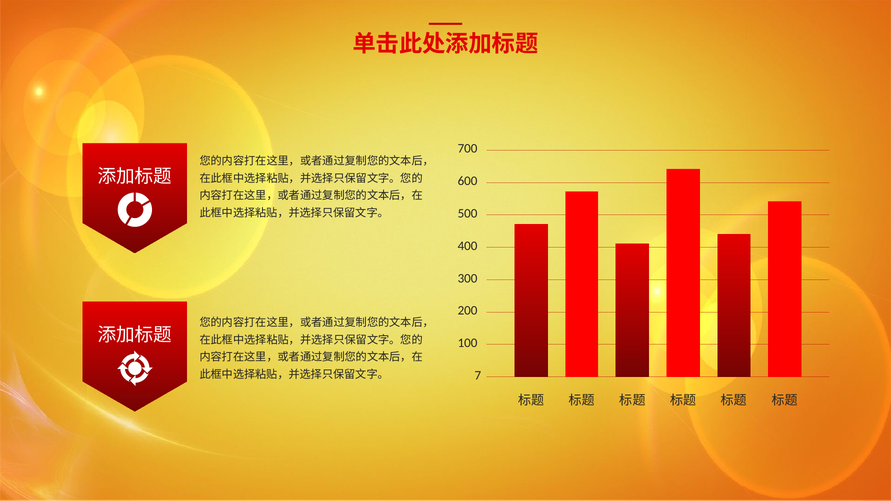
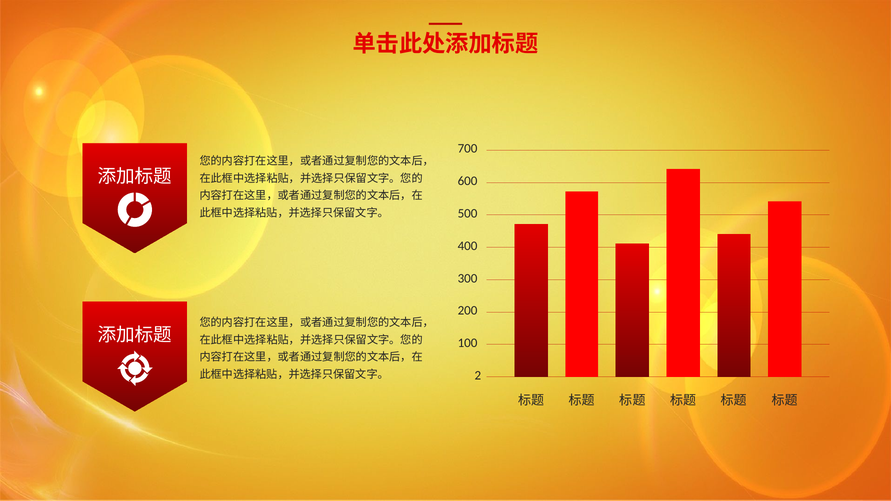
7: 7 -> 2 (478, 376)
